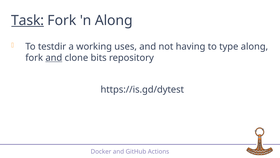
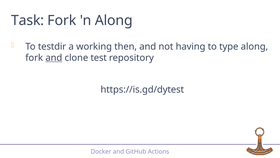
Task underline: present -> none (28, 20)
uses: uses -> then (126, 46)
bits: bits -> test (99, 58)
